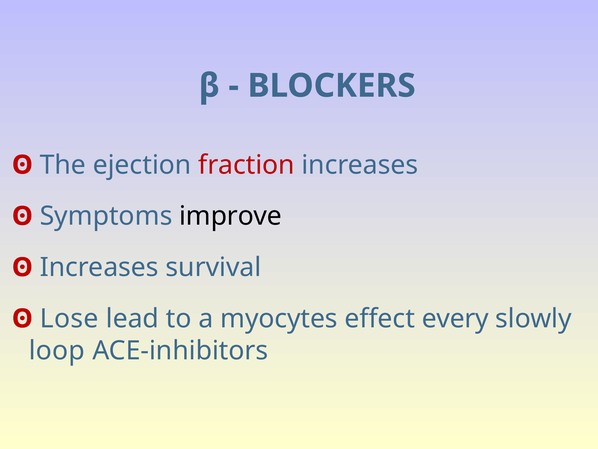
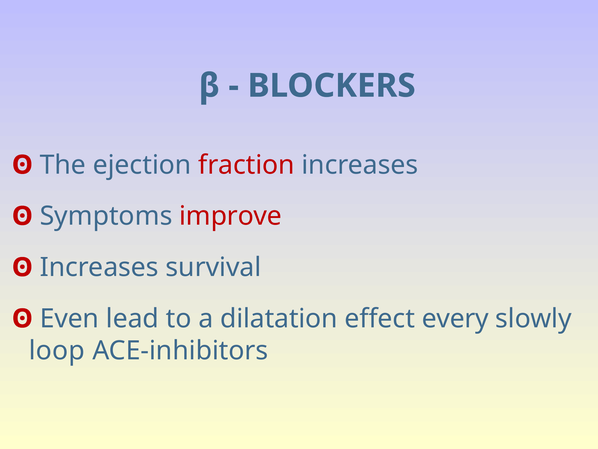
improve colour: black -> red (231, 216)
Lose: Lose -> Even (69, 318)
myocytes: myocytes -> dilatation (279, 318)
